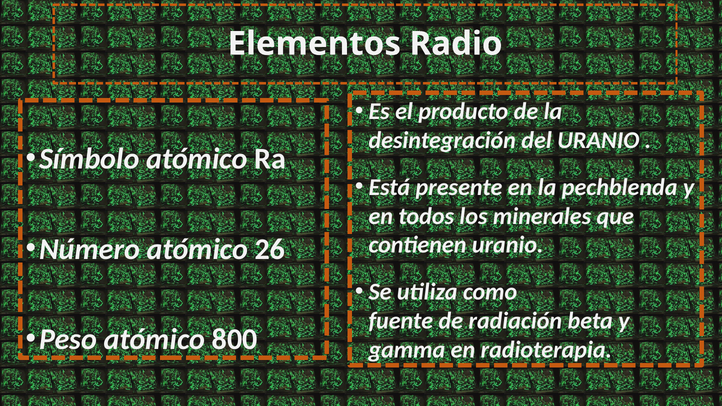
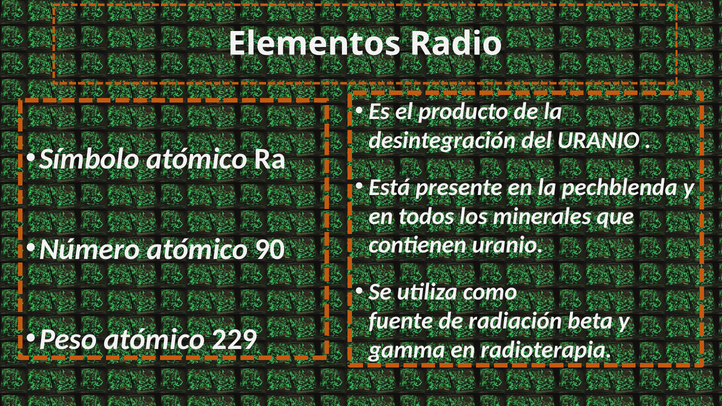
26: 26 -> 90 (270, 249)
800: 800 -> 229 (235, 340)
